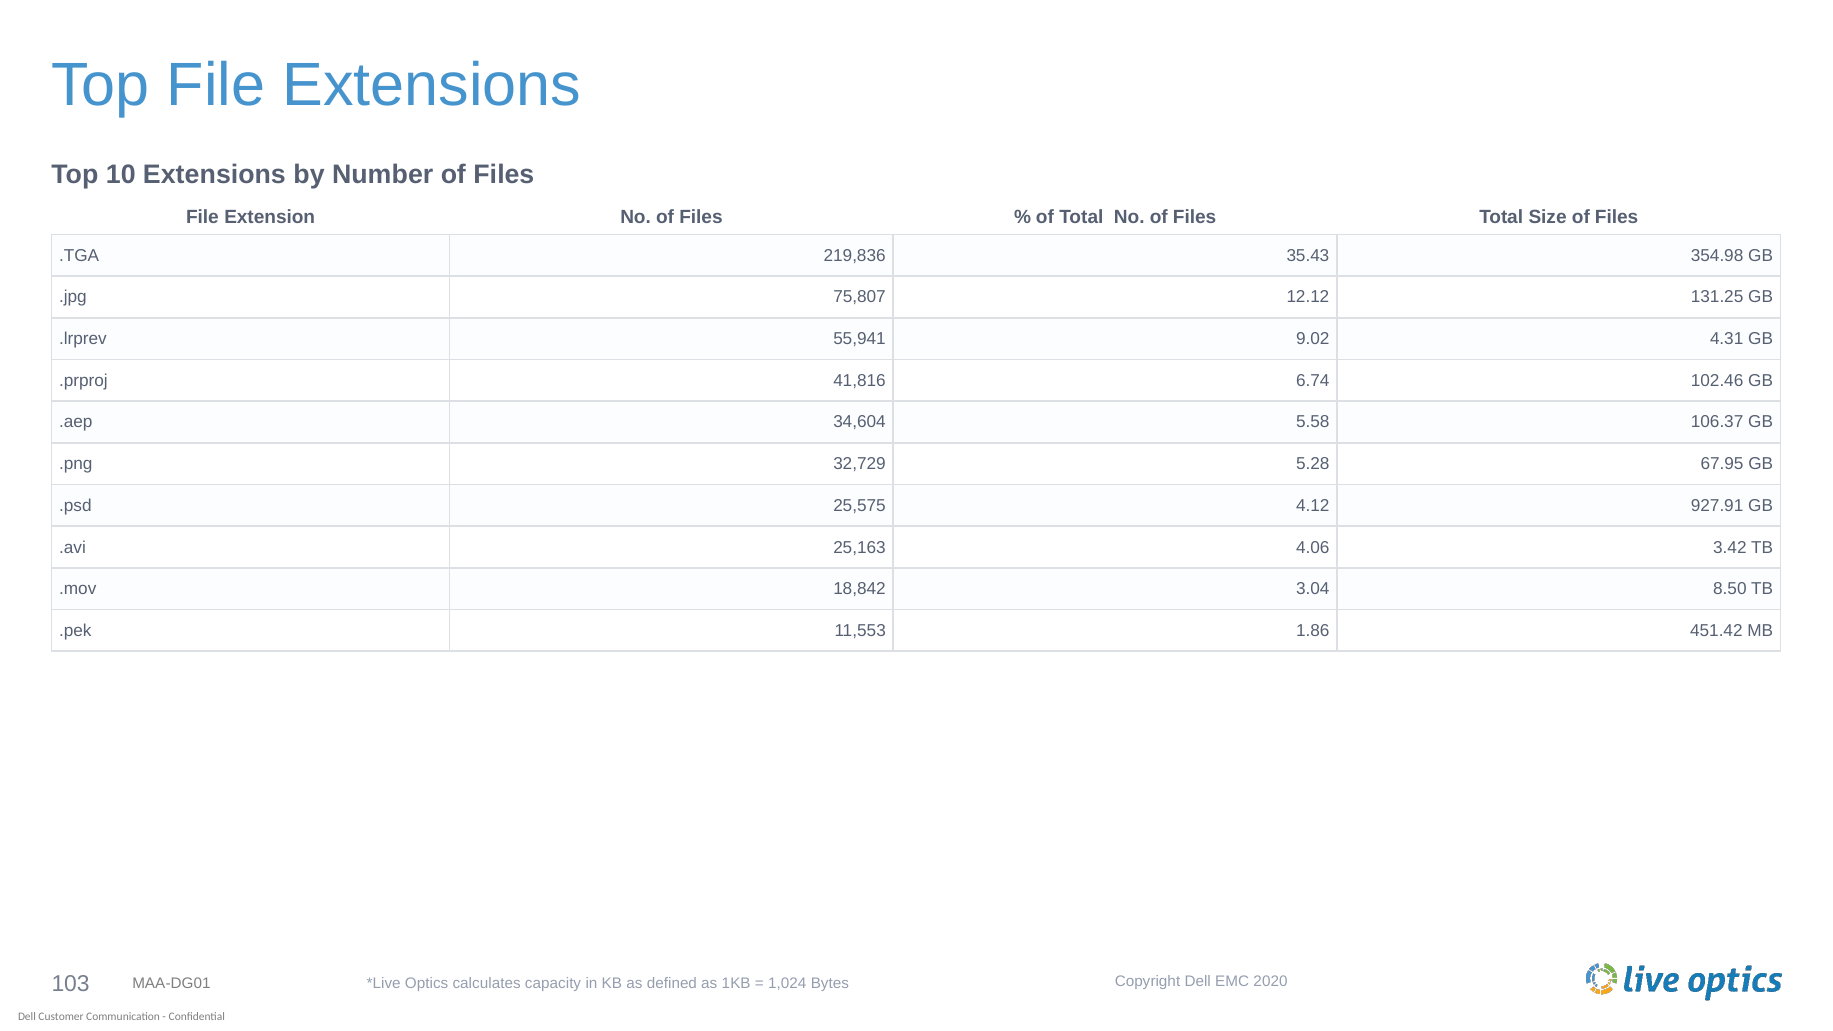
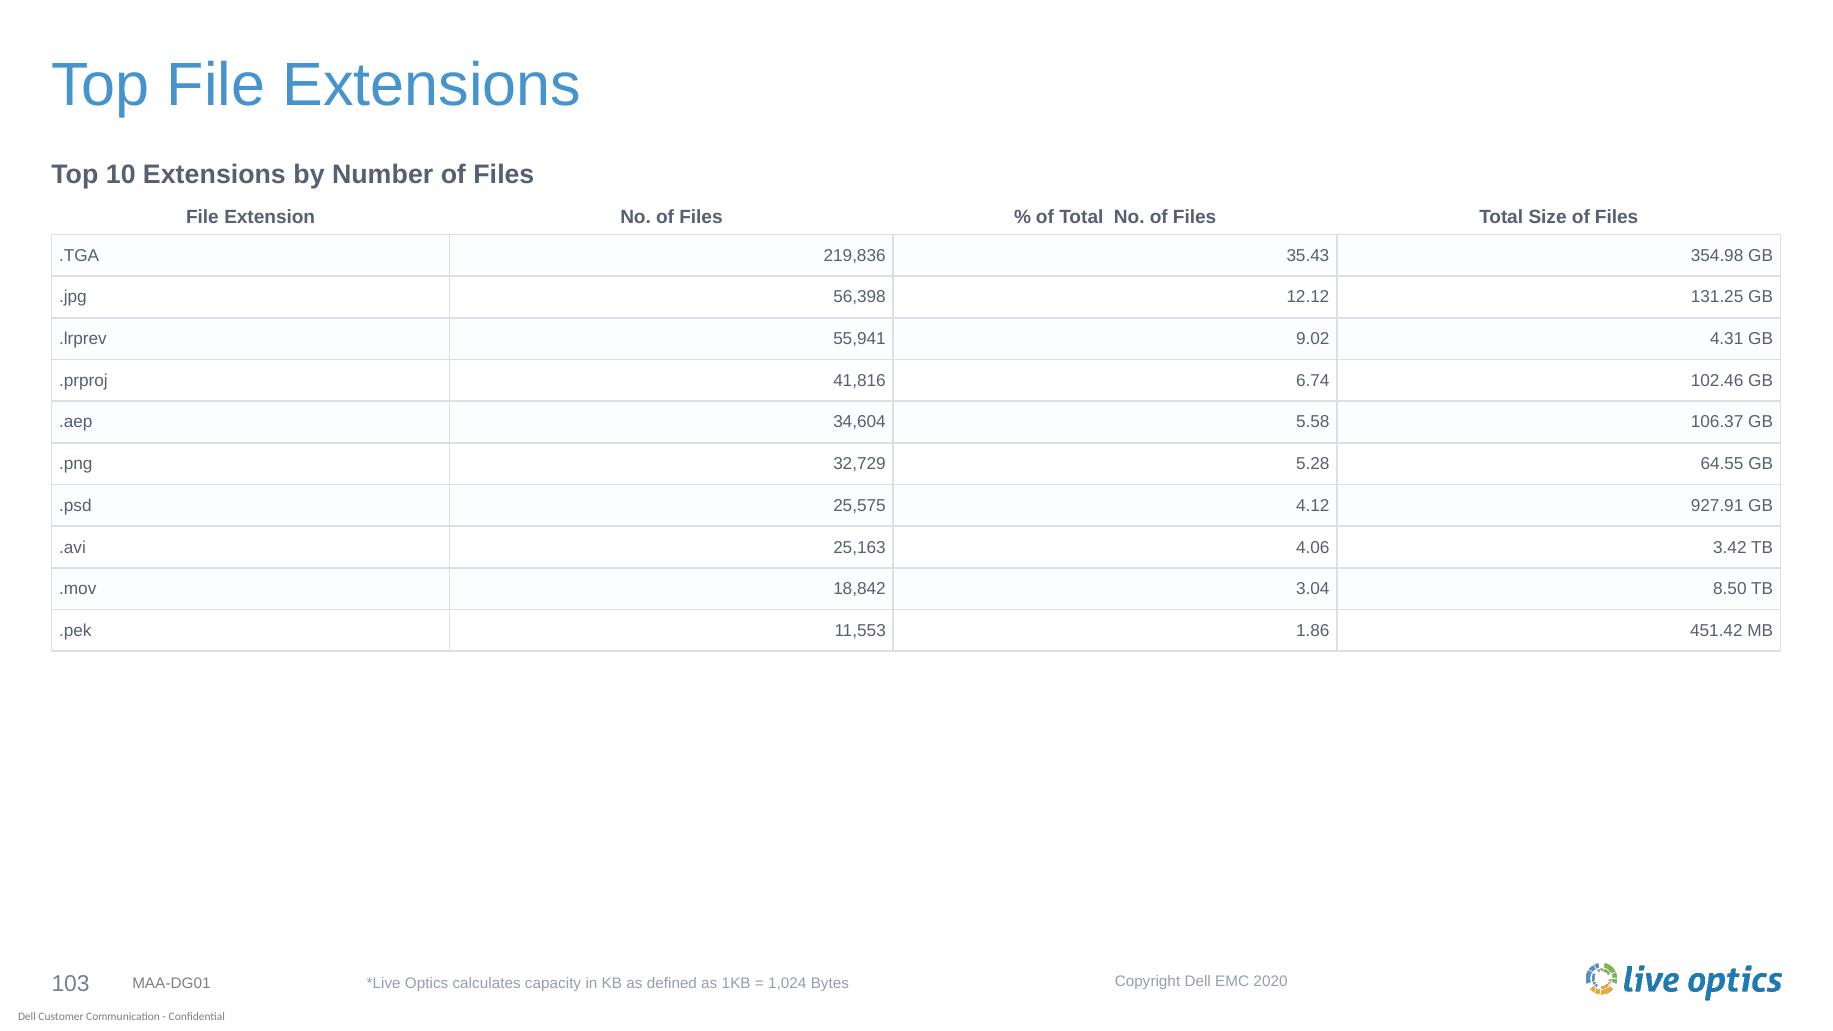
75,807: 75,807 -> 56,398 (860, 297)
67.95: 67.95 -> 64.55 (1722, 464)
